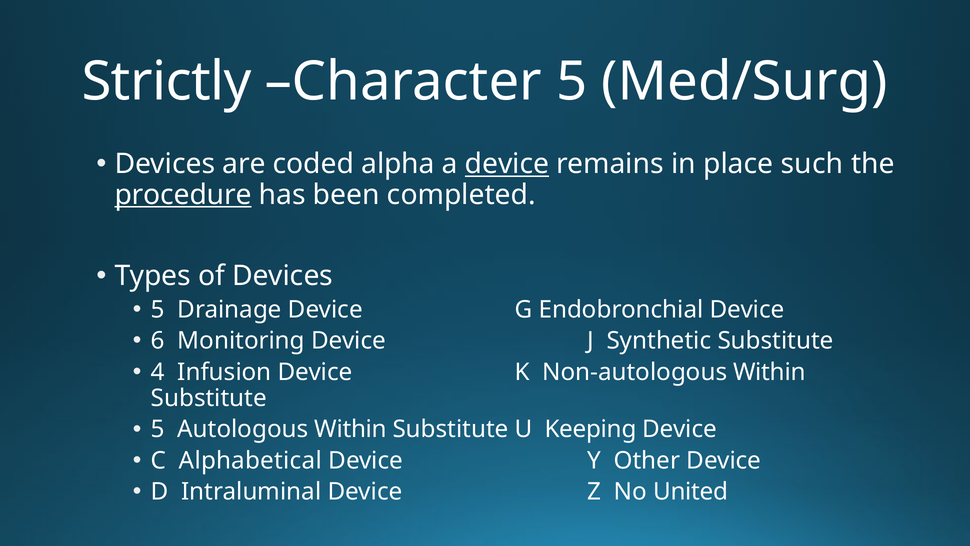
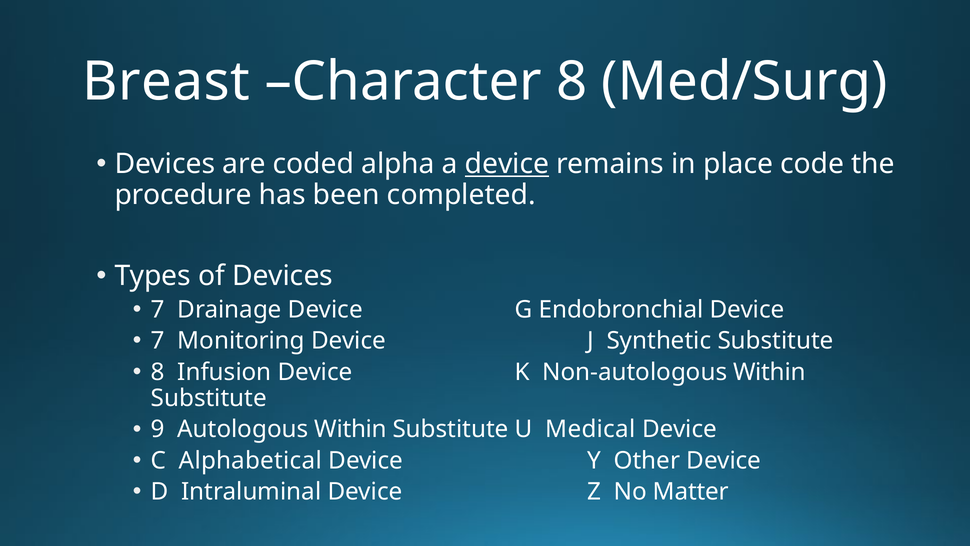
Strictly: Strictly -> Breast (166, 81)
Character 5: 5 -> 8 (572, 81)
such: such -> code (812, 164)
procedure underline: present -> none (183, 195)
5: 5 -> 7 (158, 309)
6: 6 -> 7 (158, 341)
4: 4 -> 8 (158, 372)
5: 5 -> 9 (158, 429)
Keeping: Keeping -> Medical (590, 429)
United: United -> Matter (691, 492)
